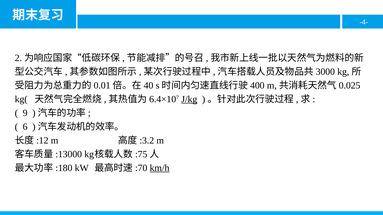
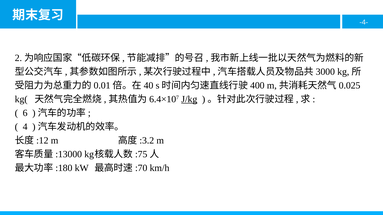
9: 9 -> 6 (25, 113)
6: 6 -> 4 (25, 127)
km/h underline: present -> none (160, 168)
